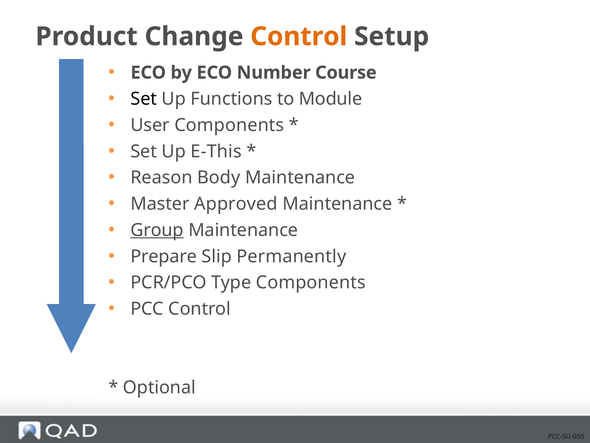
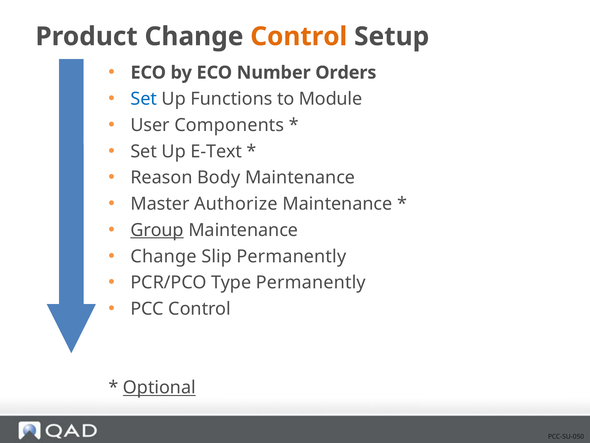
Course: Course -> Orders (346, 73)
Set colour: black -> blue (144, 99)
E-This: E-This -> E-Text (216, 151)
Approved: Approved -> Authorize (236, 204)
Prepare: Prepare -> Change (164, 256)
Type Components: Components -> Permanently (311, 282)
Optional underline: none -> present (159, 387)
